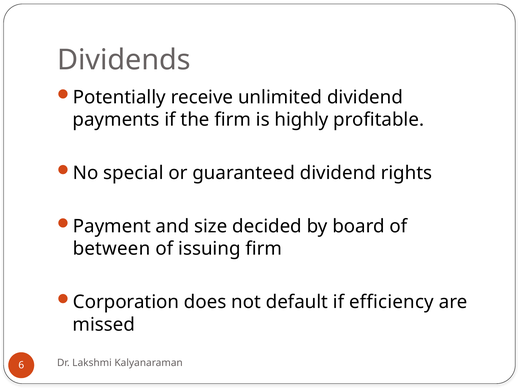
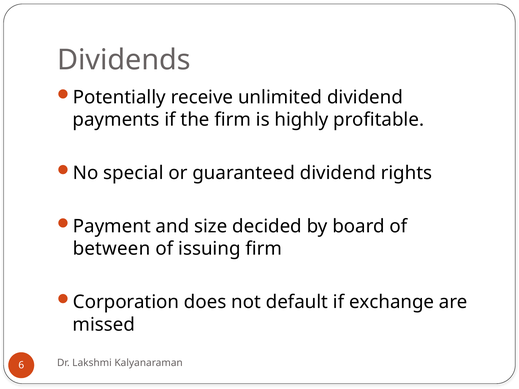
efficiency: efficiency -> exchange (392, 302)
